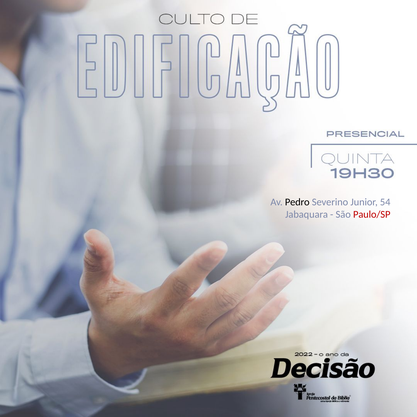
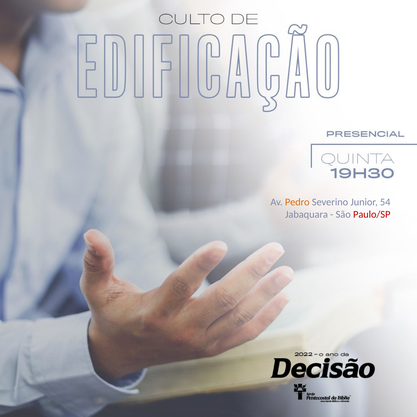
Pedro colour: black -> orange (297, 202)
